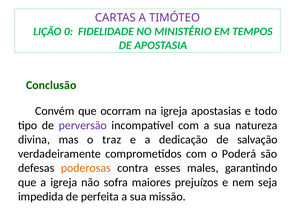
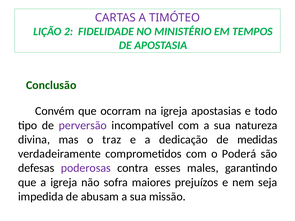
0: 0 -> 2 (69, 31)
salvação: salvação -> medidas (257, 140)
poderosas colour: orange -> purple (86, 168)
perfeita: perfeita -> abusam (100, 197)
